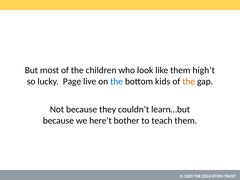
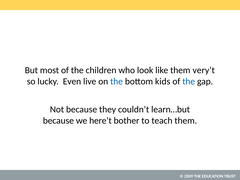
high’t: high’t -> very’t (204, 70)
Page: Page -> Even (72, 81)
the colour: orange -> blue (189, 81)
